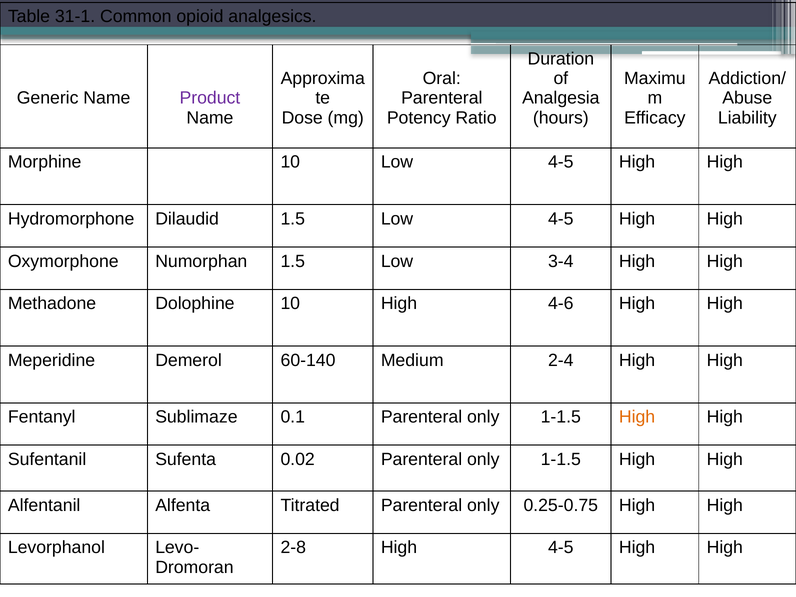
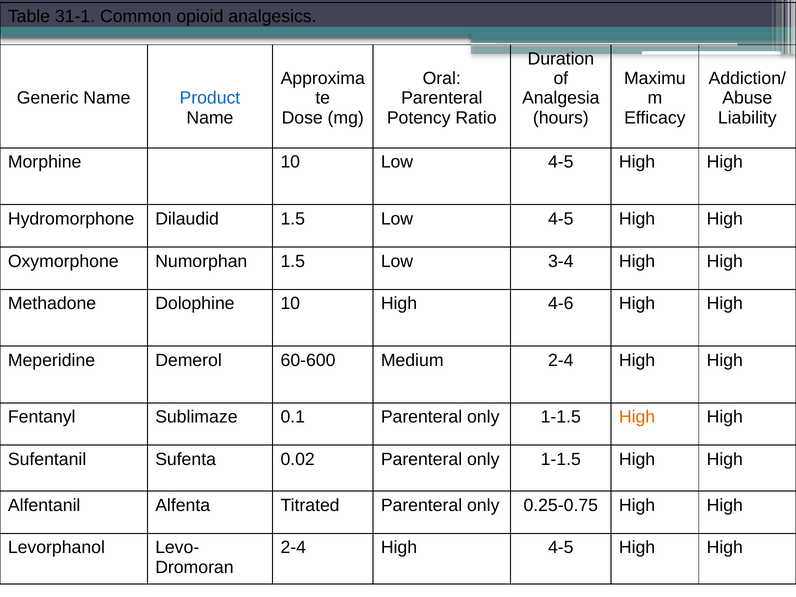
Product colour: purple -> blue (210, 98)
60-140: 60-140 -> 60-600 (308, 360)
2-8: 2-8 -> 2-4 (293, 548)
